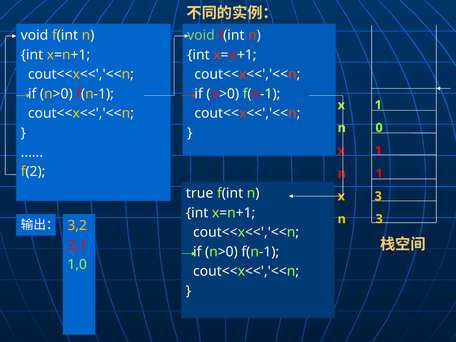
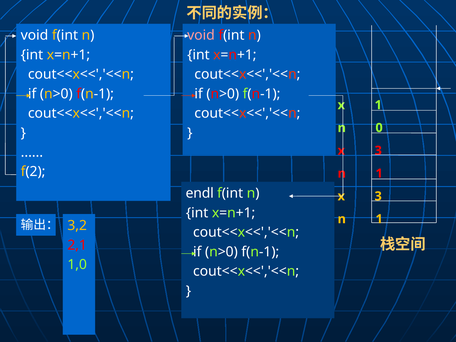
void colour: light green -> pink (201, 35)
1: 1 -> 3 (378, 151)
true: true -> endl (200, 193)
3: 3 -> 1 (379, 219)
